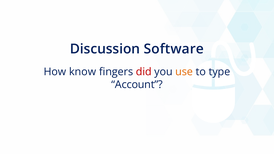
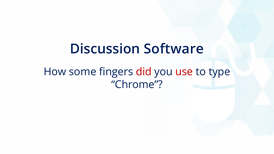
know: know -> some (83, 72)
use colour: orange -> red (184, 72)
Account: Account -> Chrome (137, 85)
